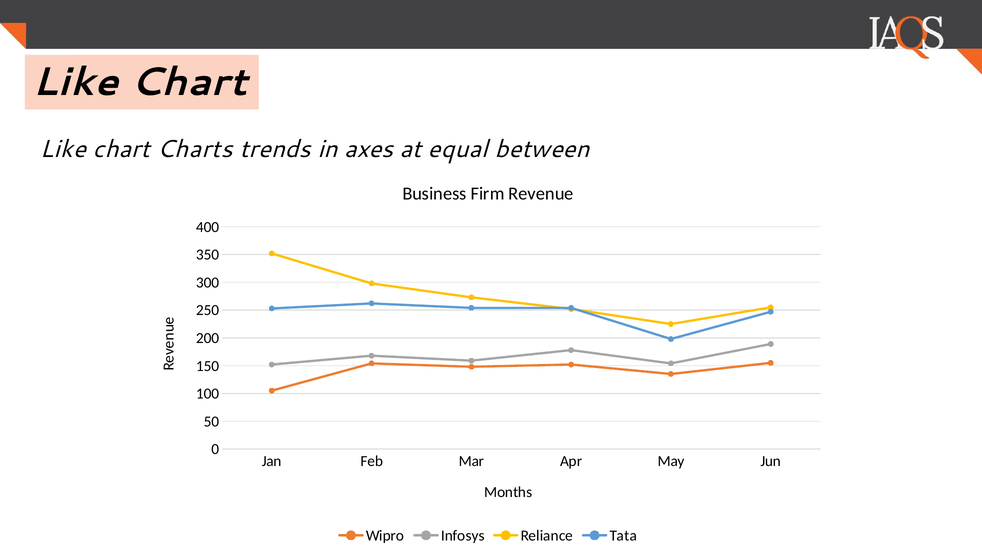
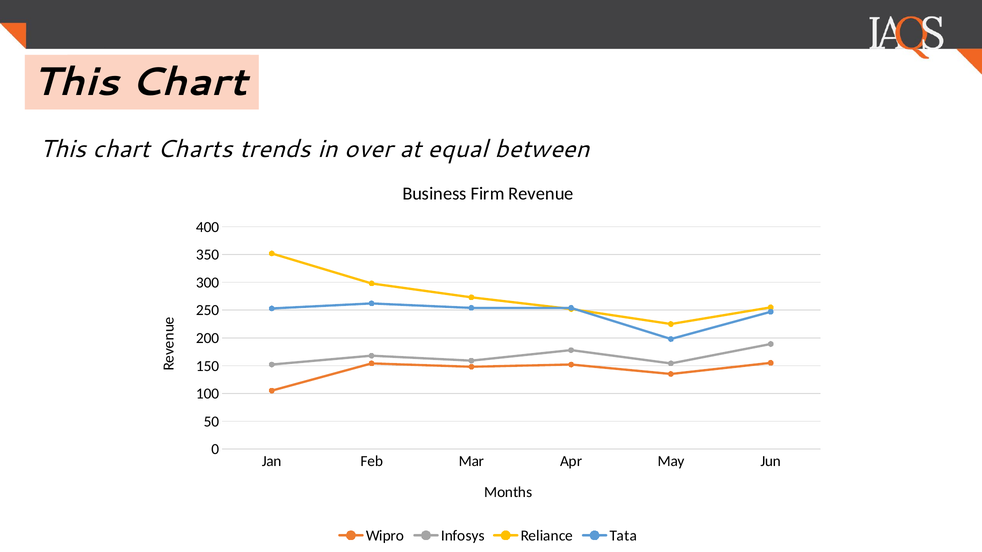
Like: Like -> This (76, 82)
Like: Like -> This (63, 149)
axes: axes -> over (369, 149)
